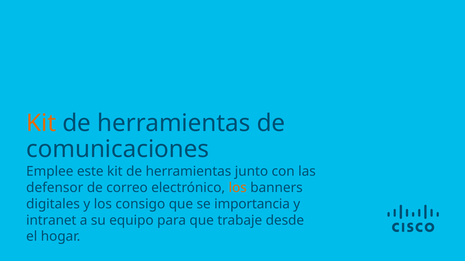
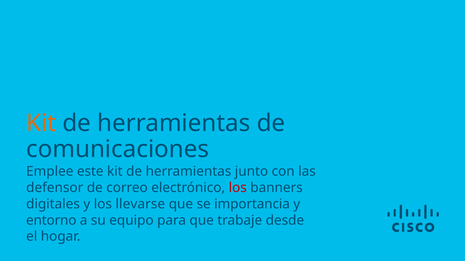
los colour: orange -> red (238, 188)
consigo: consigo -> llevarse (140, 204)
intranet: intranet -> entorno (51, 221)
